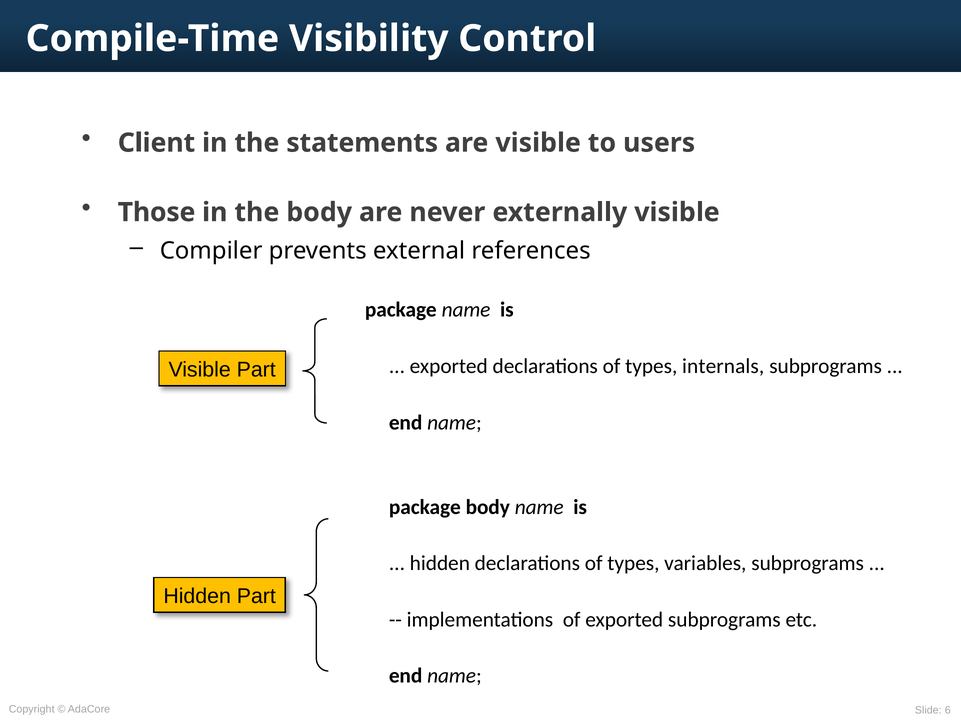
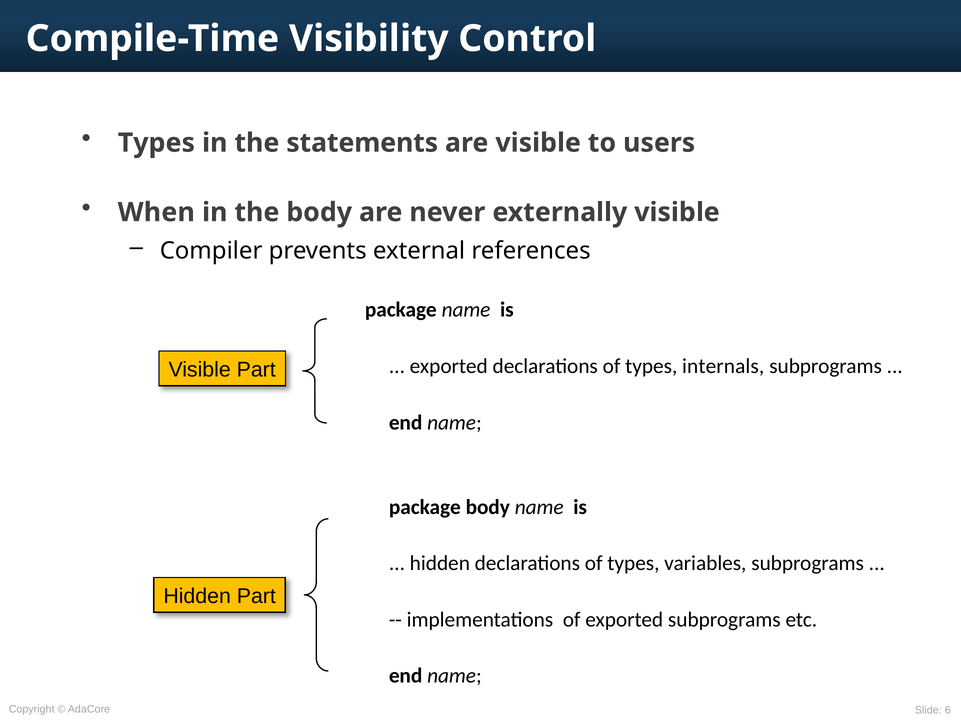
Client: Client -> Types (156, 143)
Those: Those -> When (156, 212)
